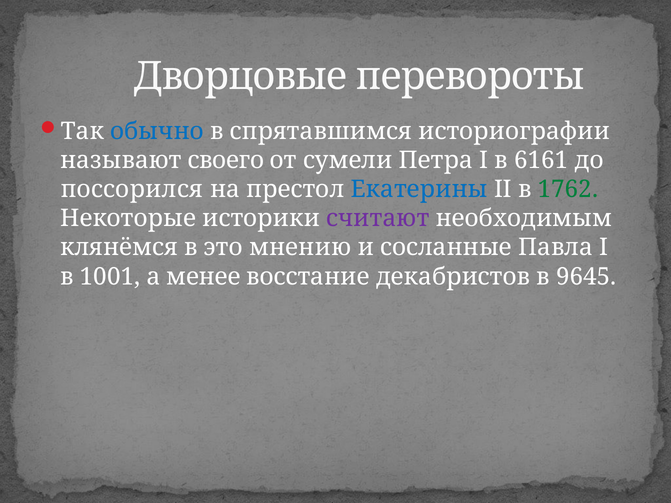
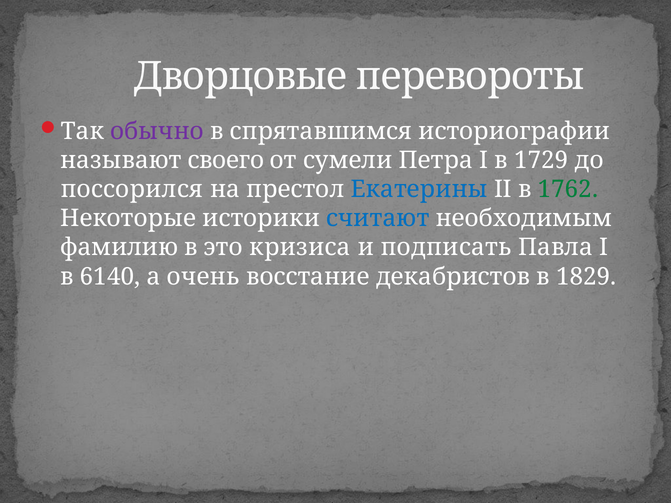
обычно colour: blue -> purple (157, 131)
6161: 6161 -> 1729 (541, 160)
считают colour: purple -> blue (378, 219)
клянёмся: клянёмся -> фамилию (119, 248)
мнению: мнению -> кризиса (300, 248)
сосланные: сосланные -> подписать (446, 248)
1001: 1001 -> 6140 (110, 277)
менее: менее -> очень (203, 277)
9645: 9645 -> 1829 (586, 277)
